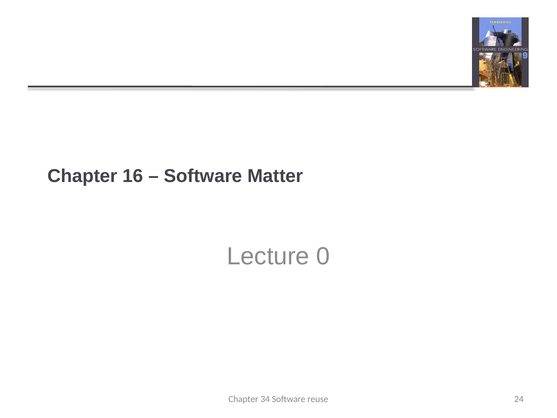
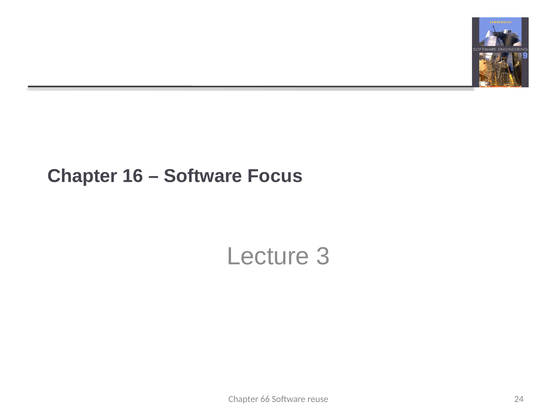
Matter: Matter -> Focus (275, 176)
0: 0 -> 3 (323, 256)
34: 34 -> 66 (265, 399)
